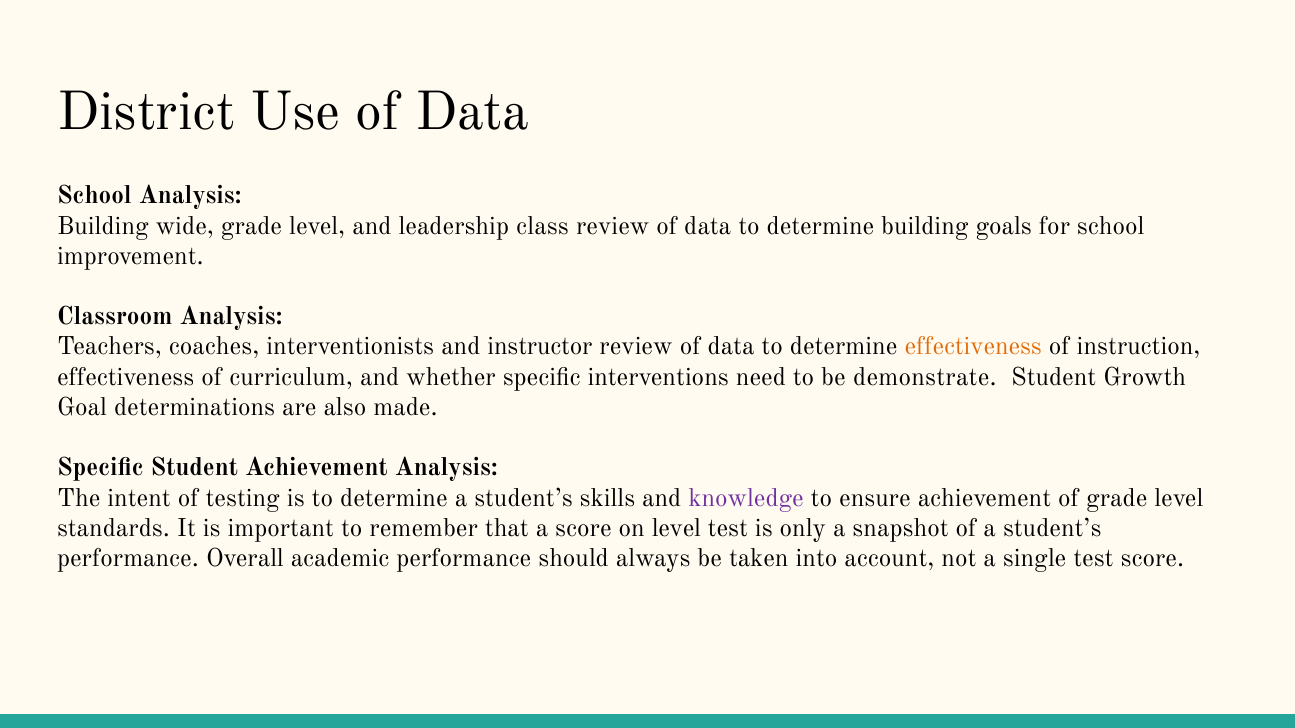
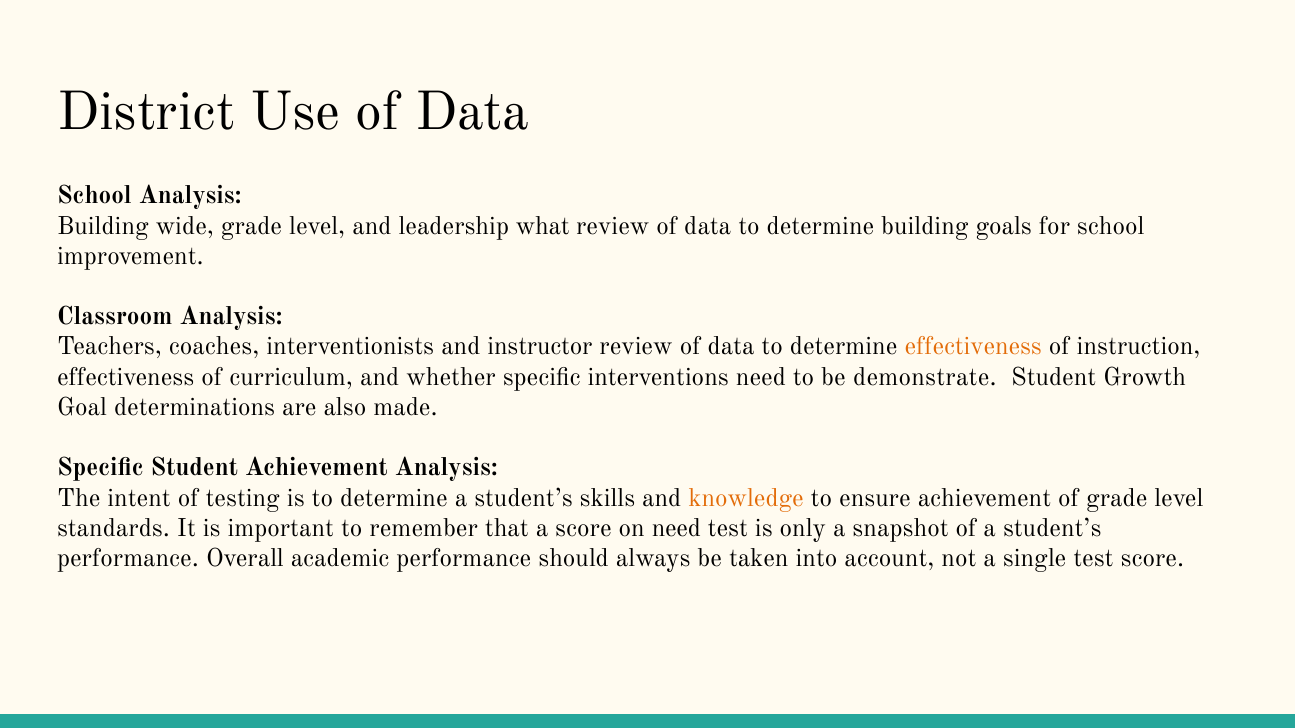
class: class -> what (543, 226)
knowledge colour: purple -> orange (746, 498)
on level: level -> need (676, 528)
